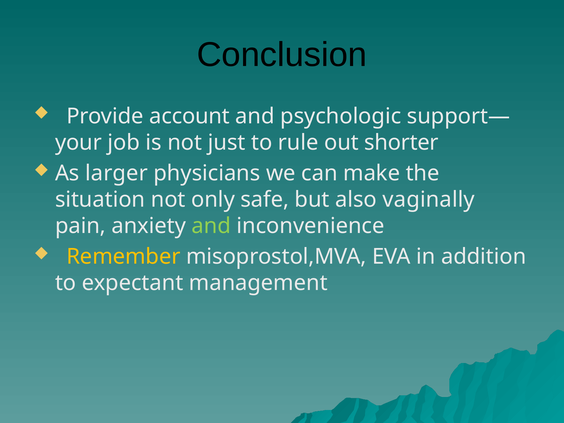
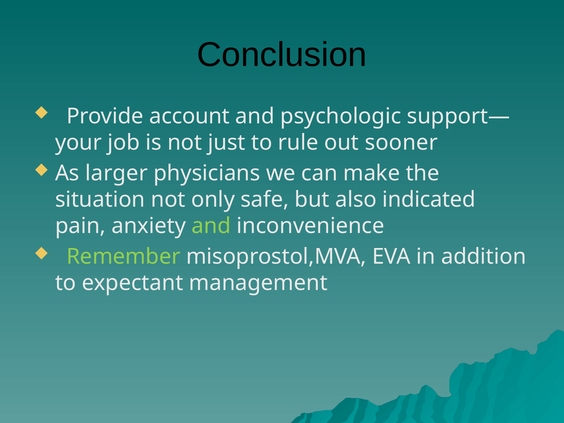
shorter: shorter -> sooner (401, 143)
vaginally: vaginally -> indicated (429, 200)
Remember colour: yellow -> light green (123, 257)
